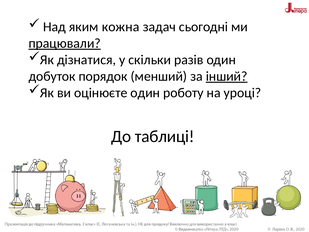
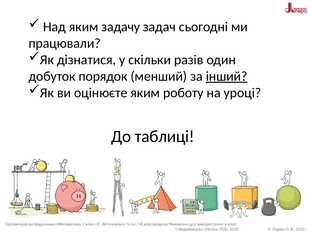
кожна: кожна -> задачу (121, 27)
працювали underline: present -> none (65, 43)
оцінюєте один: один -> яким (145, 93)
